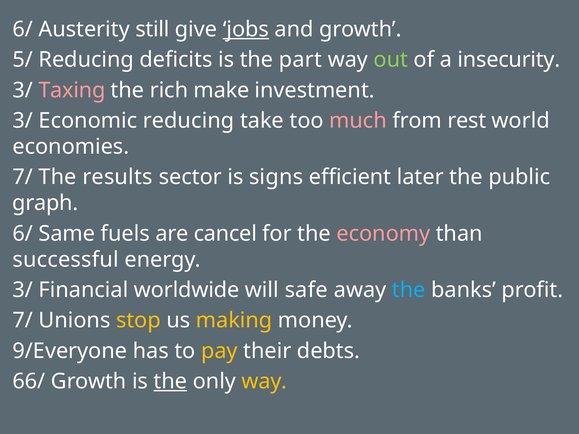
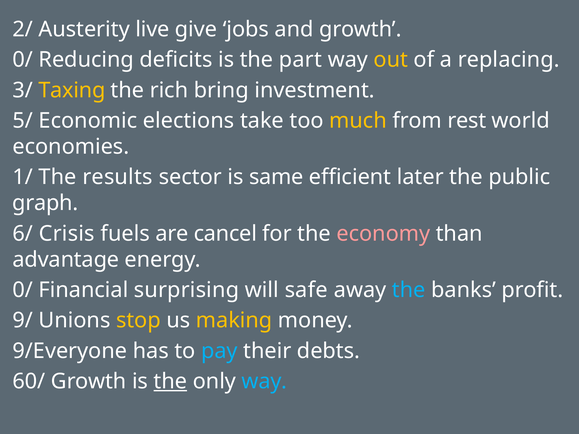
6/: 6/ -> 2/ (23, 29)
still: still -> live (152, 29)
jobs underline: present -> none (246, 29)
5/: 5/ -> 0/ (23, 60)
out colour: light green -> yellow (391, 60)
insecurity: insecurity -> replacing (509, 60)
Taxing colour: pink -> yellow (72, 90)
make: make -> bring (221, 90)
3/: 3/ -> 5/ (23, 121)
Economic reducing: reducing -> elections (189, 121)
much colour: pink -> yellow (358, 121)
7/: 7/ -> 1/ (23, 177)
signs: signs -> same (276, 177)
Same: Same -> Crisis (67, 234)
successful: successful -> advantage (66, 260)
3/: 3/ -> 0/ (23, 290)
worldwide: worldwide -> surprising (186, 290)
7/: 7/ -> 9/ (23, 321)
pay colour: yellow -> light blue (219, 351)
66/: 66/ -> 60/ (29, 381)
way colour: yellow -> light blue (264, 381)
